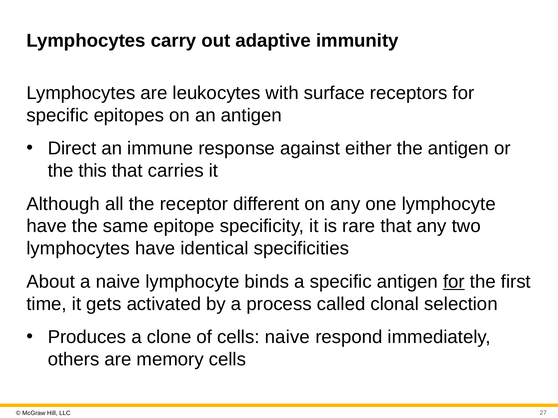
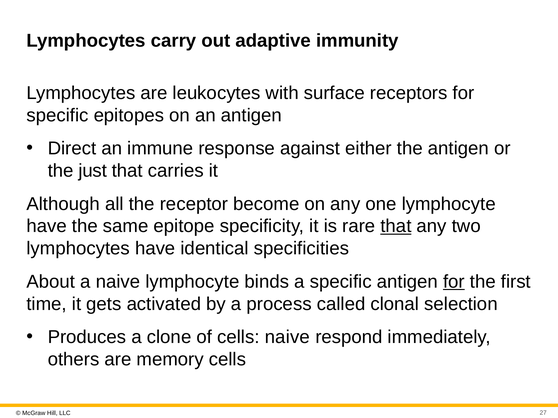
this: this -> just (93, 171)
different: different -> become (266, 204)
that underline: none -> present (396, 226)
